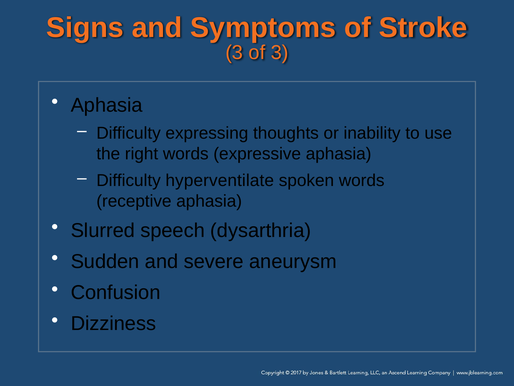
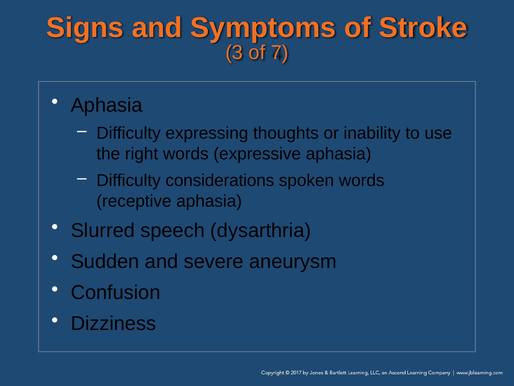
of 3: 3 -> 7 (280, 53)
hyperventilate: hyperventilate -> considerations (220, 180)
